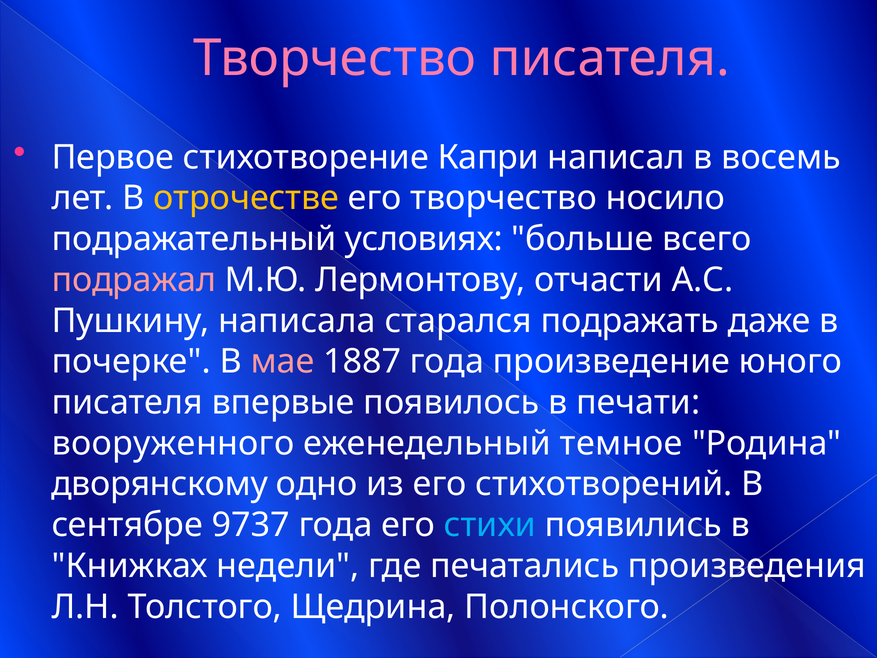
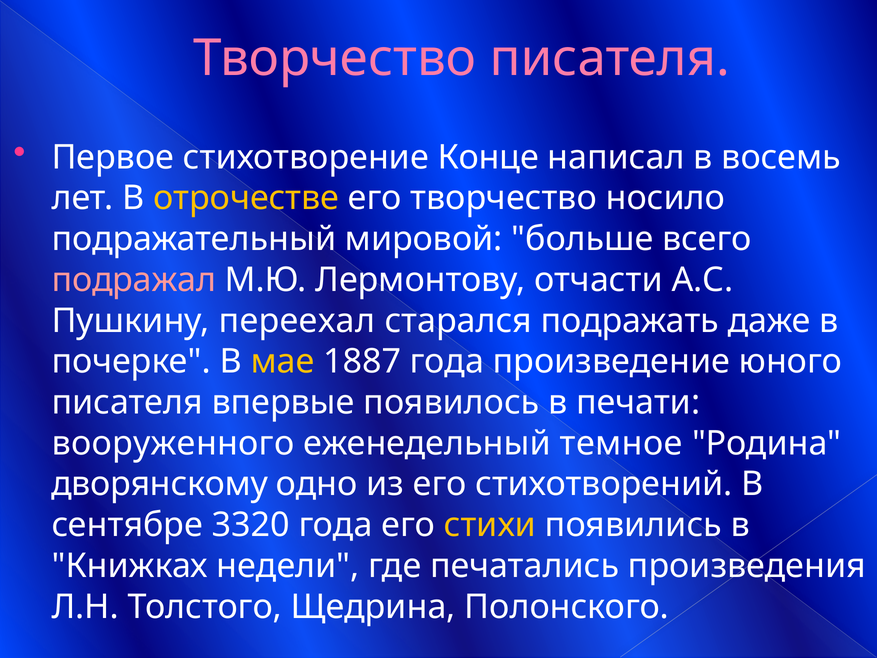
Капри: Капри -> Конце (488, 157)
условиях: условиях -> мировой (424, 239)
написала: написала -> переехал (297, 321)
мае colour: pink -> yellow (283, 362)
9737: 9737 -> 3320 (251, 525)
стихи colour: light blue -> yellow (490, 525)
